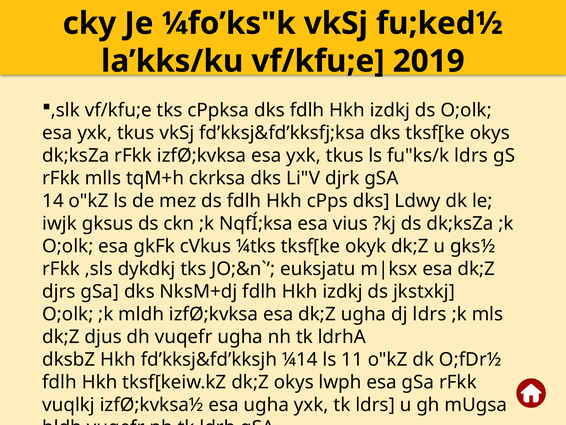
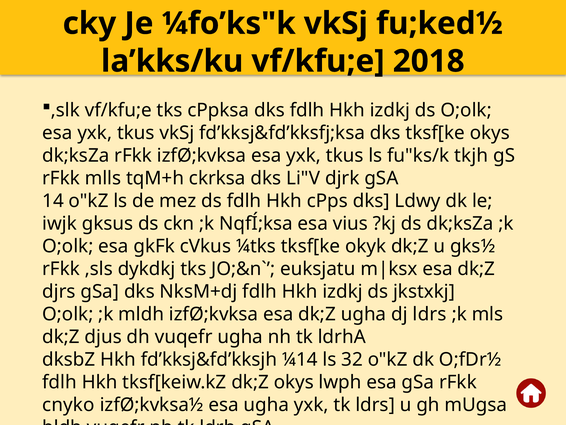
2019: 2019 -> 2018 (429, 61)
fu"ks/k ldrs: ldrs -> tkjh (471, 156)
11: 11 -> 32 (352, 359)
vuqlkj: vuqlkj -> cnyko (68, 405)
